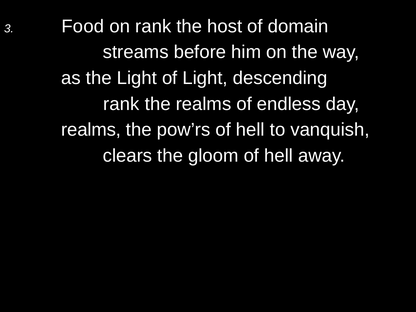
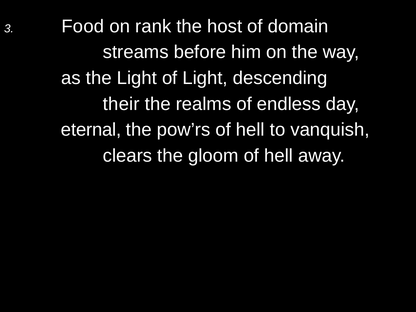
rank: rank -> their (121, 104)
realms: realms -> eternal (91, 130)
